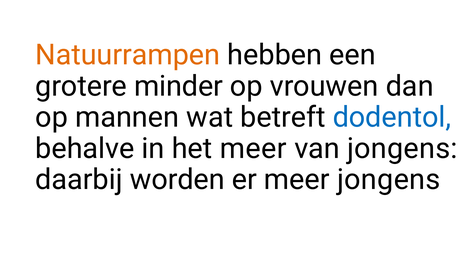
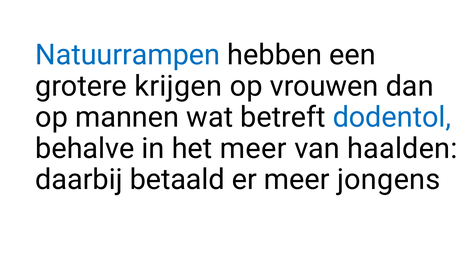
Natuurrampen colour: orange -> blue (128, 55)
minder: minder -> krijgen (178, 86)
van jongens: jongens -> haalden (402, 148)
worden: worden -> betaald (177, 180)
